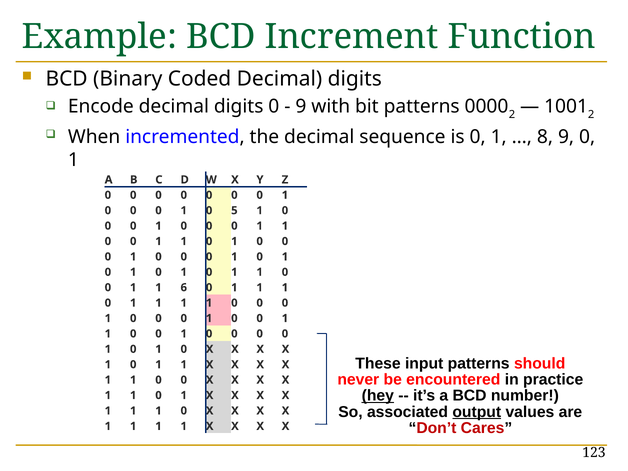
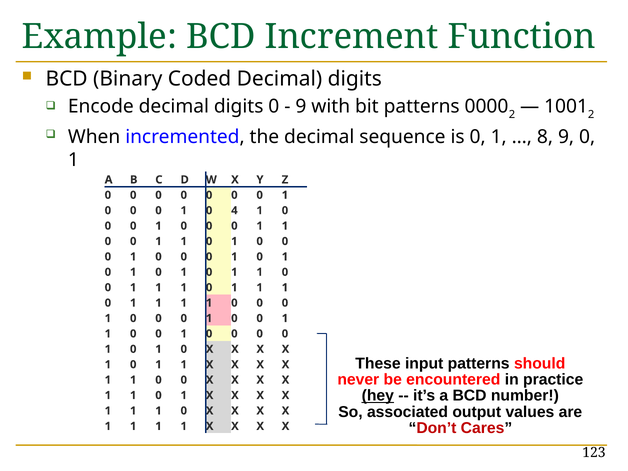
5: 5 -> 4 (234, 210)
6: 6 -> 1 (184, 288)
output underline: present -> none (477, 412)
